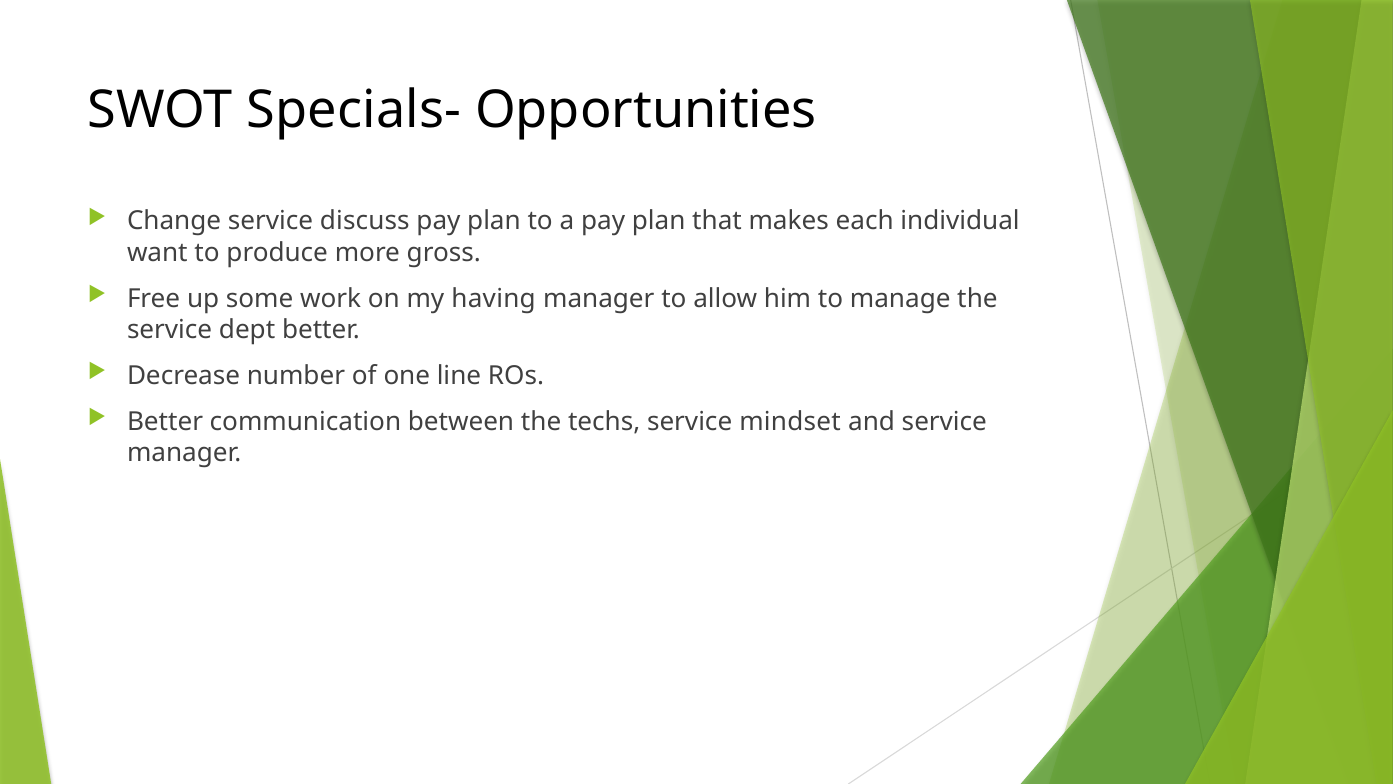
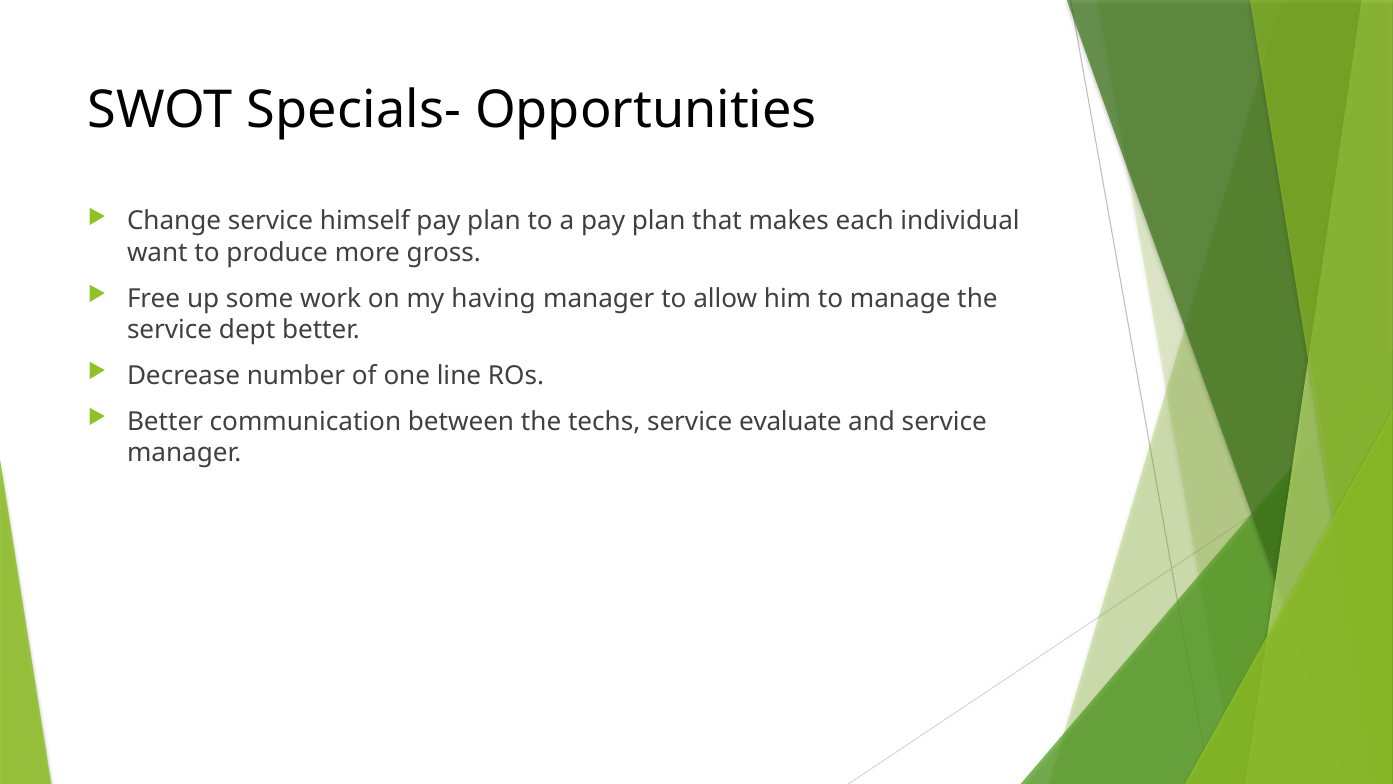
discuss: discuss -> himself (365, 221)
mindset: mindset -> evaluate (790, 421)
